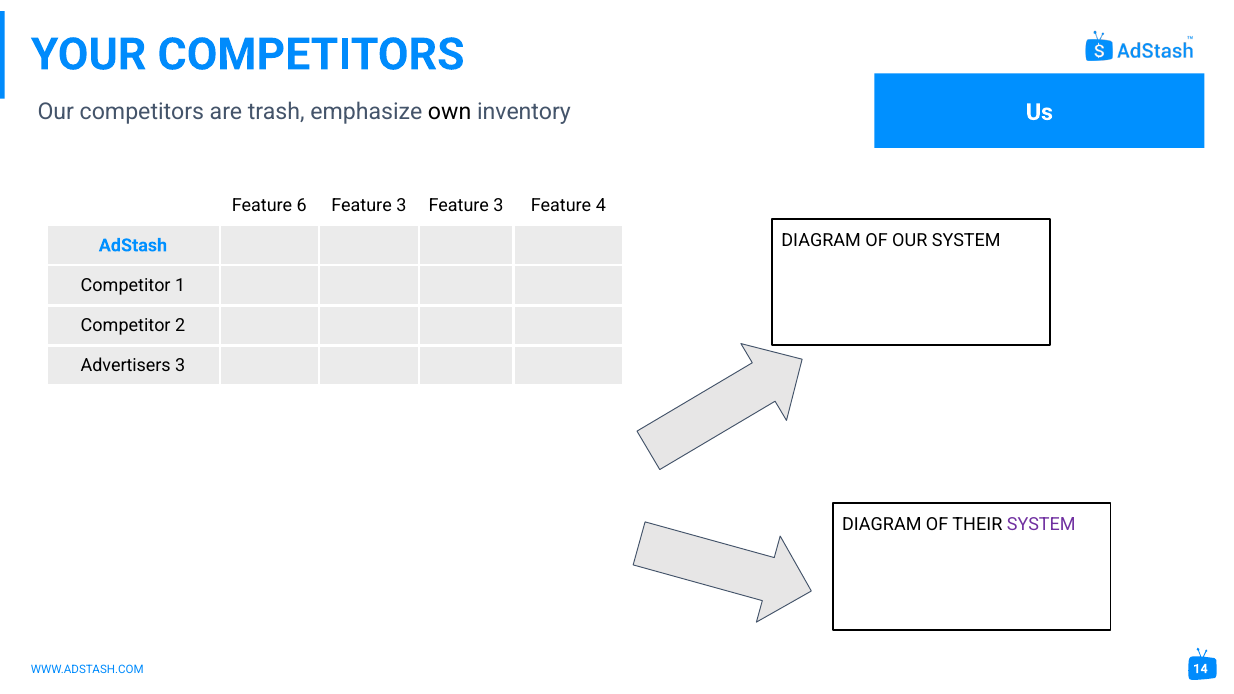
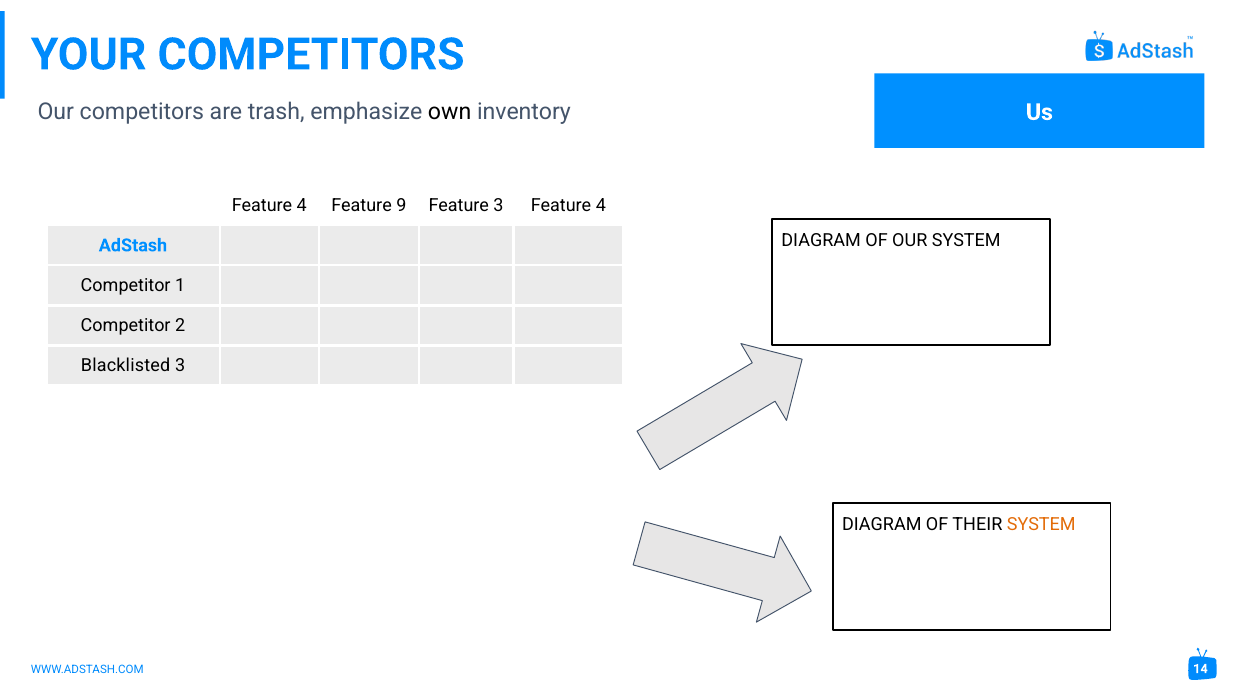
6: 6 -> 4 (302, 205)
3: 3 -> 9 (401, 205)
Advertisers: Advertisers -> Blacklisted (126, 366)
SYSTEM colour: purple -> orange (1041, 525)
